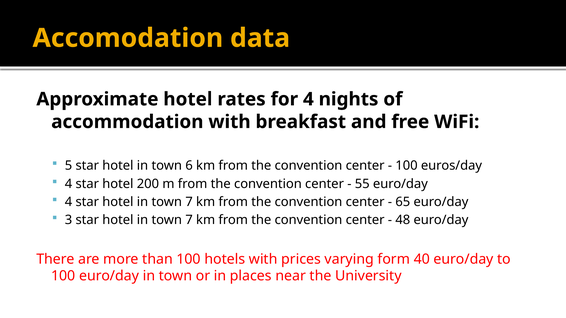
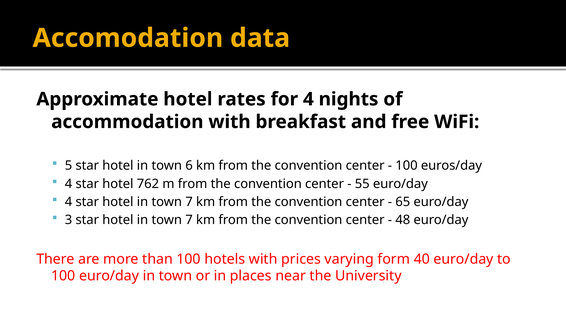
200: 200 -> 762 (148, 184)
